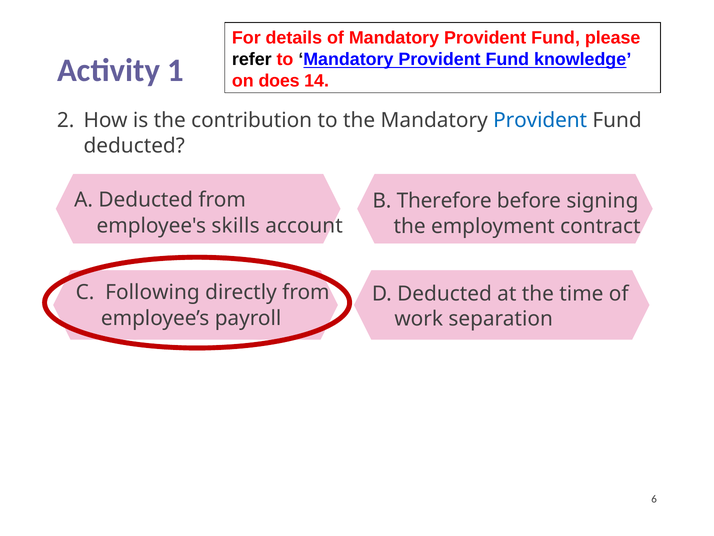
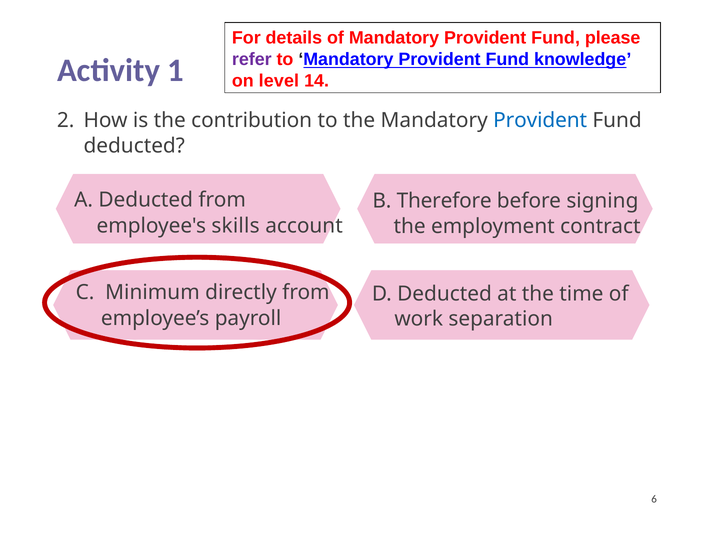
refer colour: black -> purple (252, 59)
does: does -> level (279, 81)
Following: Following -> Minimum (152, 292)
